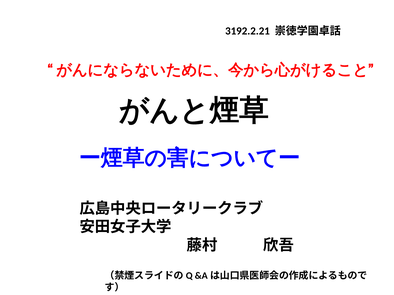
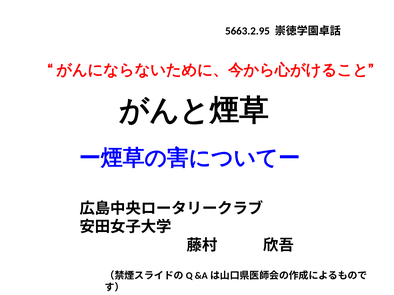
3192.2.21: 3192.2.21 -> 5663.2.95 (247, 31)
